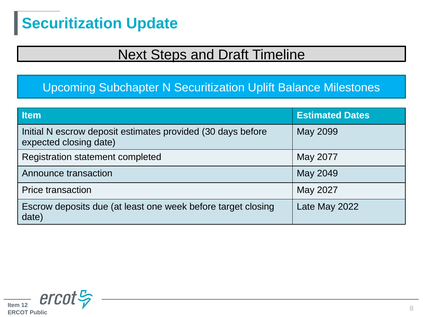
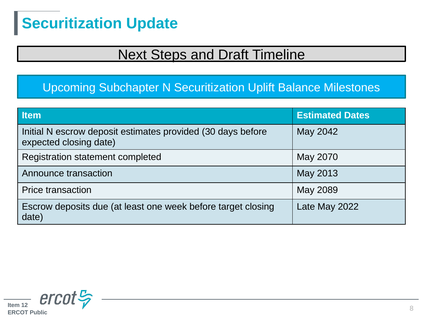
2099: 2099 -> 2042 (328, 132)
2077: 2077 -> 2070 (328, 157)
2049: 2049 -> 2013 (328, 174)
2027: 2027 -> 2089 (328, 190)
